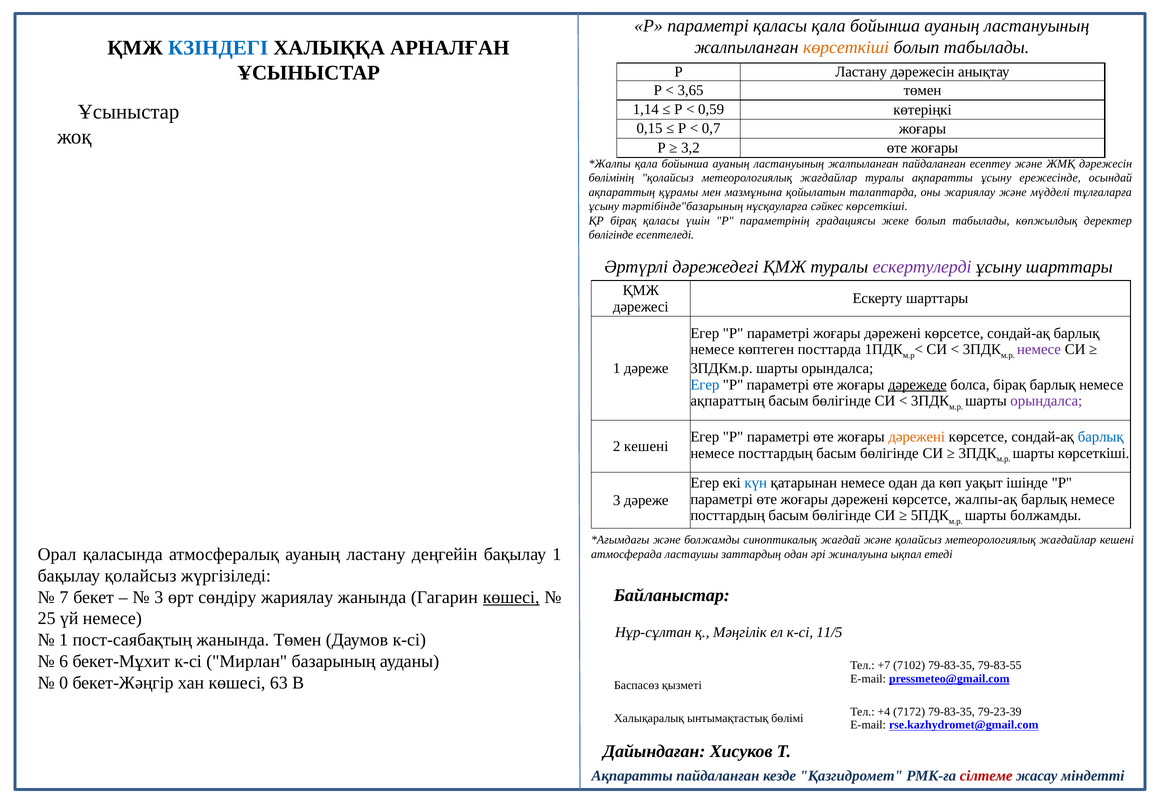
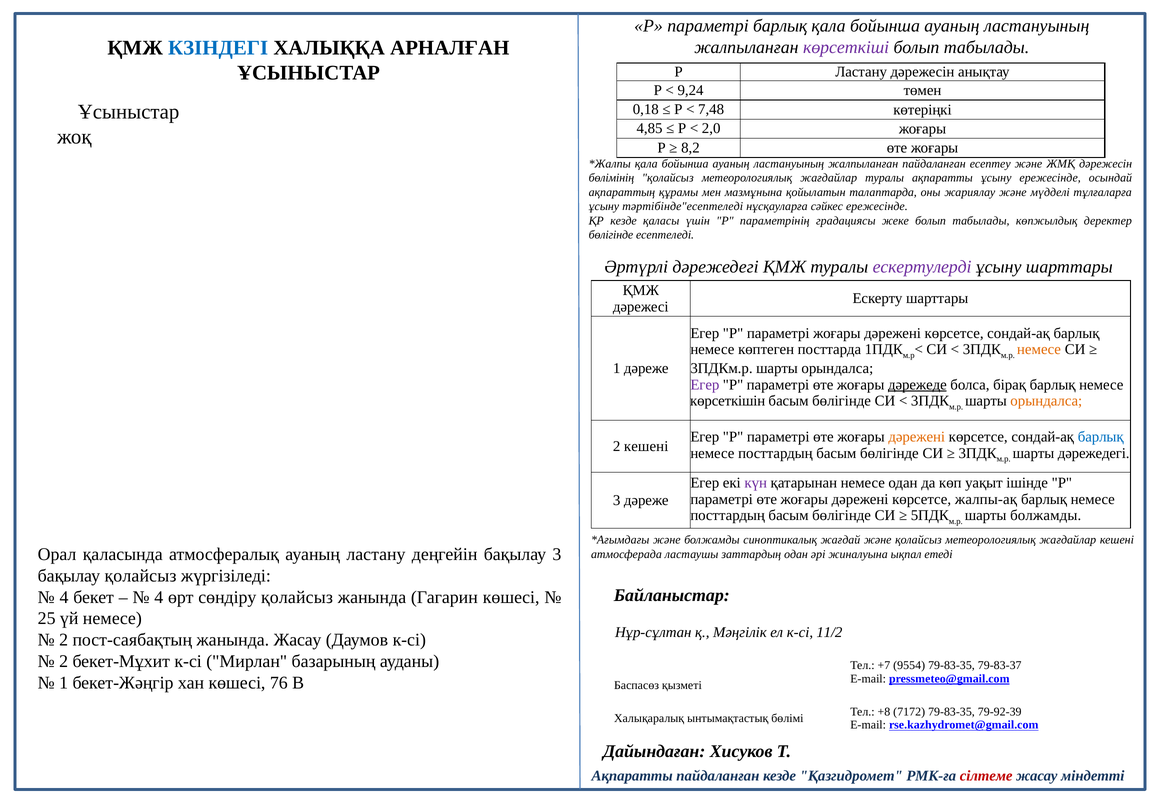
параметрі қаласы: қаласы -> барлық (780, 26)
көрсеткіші colour: orange -> purple (846, 47)
3,65: 3,65 -> 9,24 (691, 90)
1,14: 1,14 -> 0,18 (646, 109)
0,59: 0,59 -> 7,48 (711, 109)
0,15: 0,15 -> 4,85 (650, 129)
0,7: 0,7 -> 2,0 (711, 129)
3,2: 3,2 -> 8,2 (690, 148)
тәртібінде"базарының: тәртібінде"базарының -> тәртібінде"есептеледі (683, 207)
сәйкес көрсеткіші: көрсеткіші -> ережесінде (877, 207)
ҚР бірақ: бірақ -> кезде (624, 221)
немесе colour: purple -> orange (1039, 350)
Егер colour: blue -> purple (705, 385)
ақпараттың: ақпараттың -> көрсеткішін (728, 401)
орындалса colour: purple -> orange (1046, 401)
шарты көрсеткіші: көрсеткіші -> дәрежедегі (1094, 453)
күн colour: blue -> purple (756, 483)
бақылау 1: 1 -> 3 (557, 554)
7: 7 -> 4 (64, 597)
3: 3 -> 4 (159, 597)
сөндіру жариялау: жариялау -> қолайсыз (297, 597)
көшесі underline: present -> none (511, 597)
11/5: 11/5 -> 11/2 (829, 633)
1: 1 -> 2 (64, 640)
жанында Төмен: Төмен -> Жасау (297, 640)
6: 6 -> 2 (64, 661)
7102: 7102 -> 9554 (909, 666)
79-83-55: 79-83-55 -> 79-83-37 (1000, 666)
0: 0 -> 1 (64, 683)
63: 63 -> 76 (279, 683)
+4: +4 -> +8 (884, 712)
79-23-39: 79-23-39 -> 79-92-39 (1000, 712)
